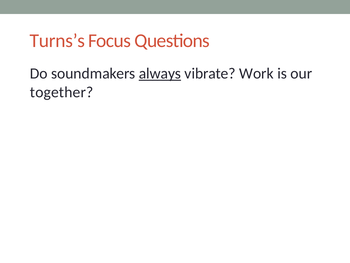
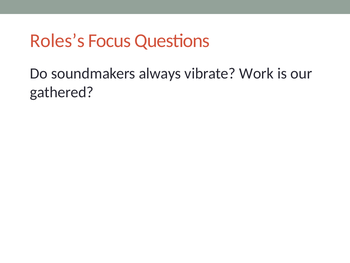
Turns’s: Turns’s -> Roles’s (57, 41)
always underline: present -> none (160, 73)
together: together -> gathered (62, 92)
